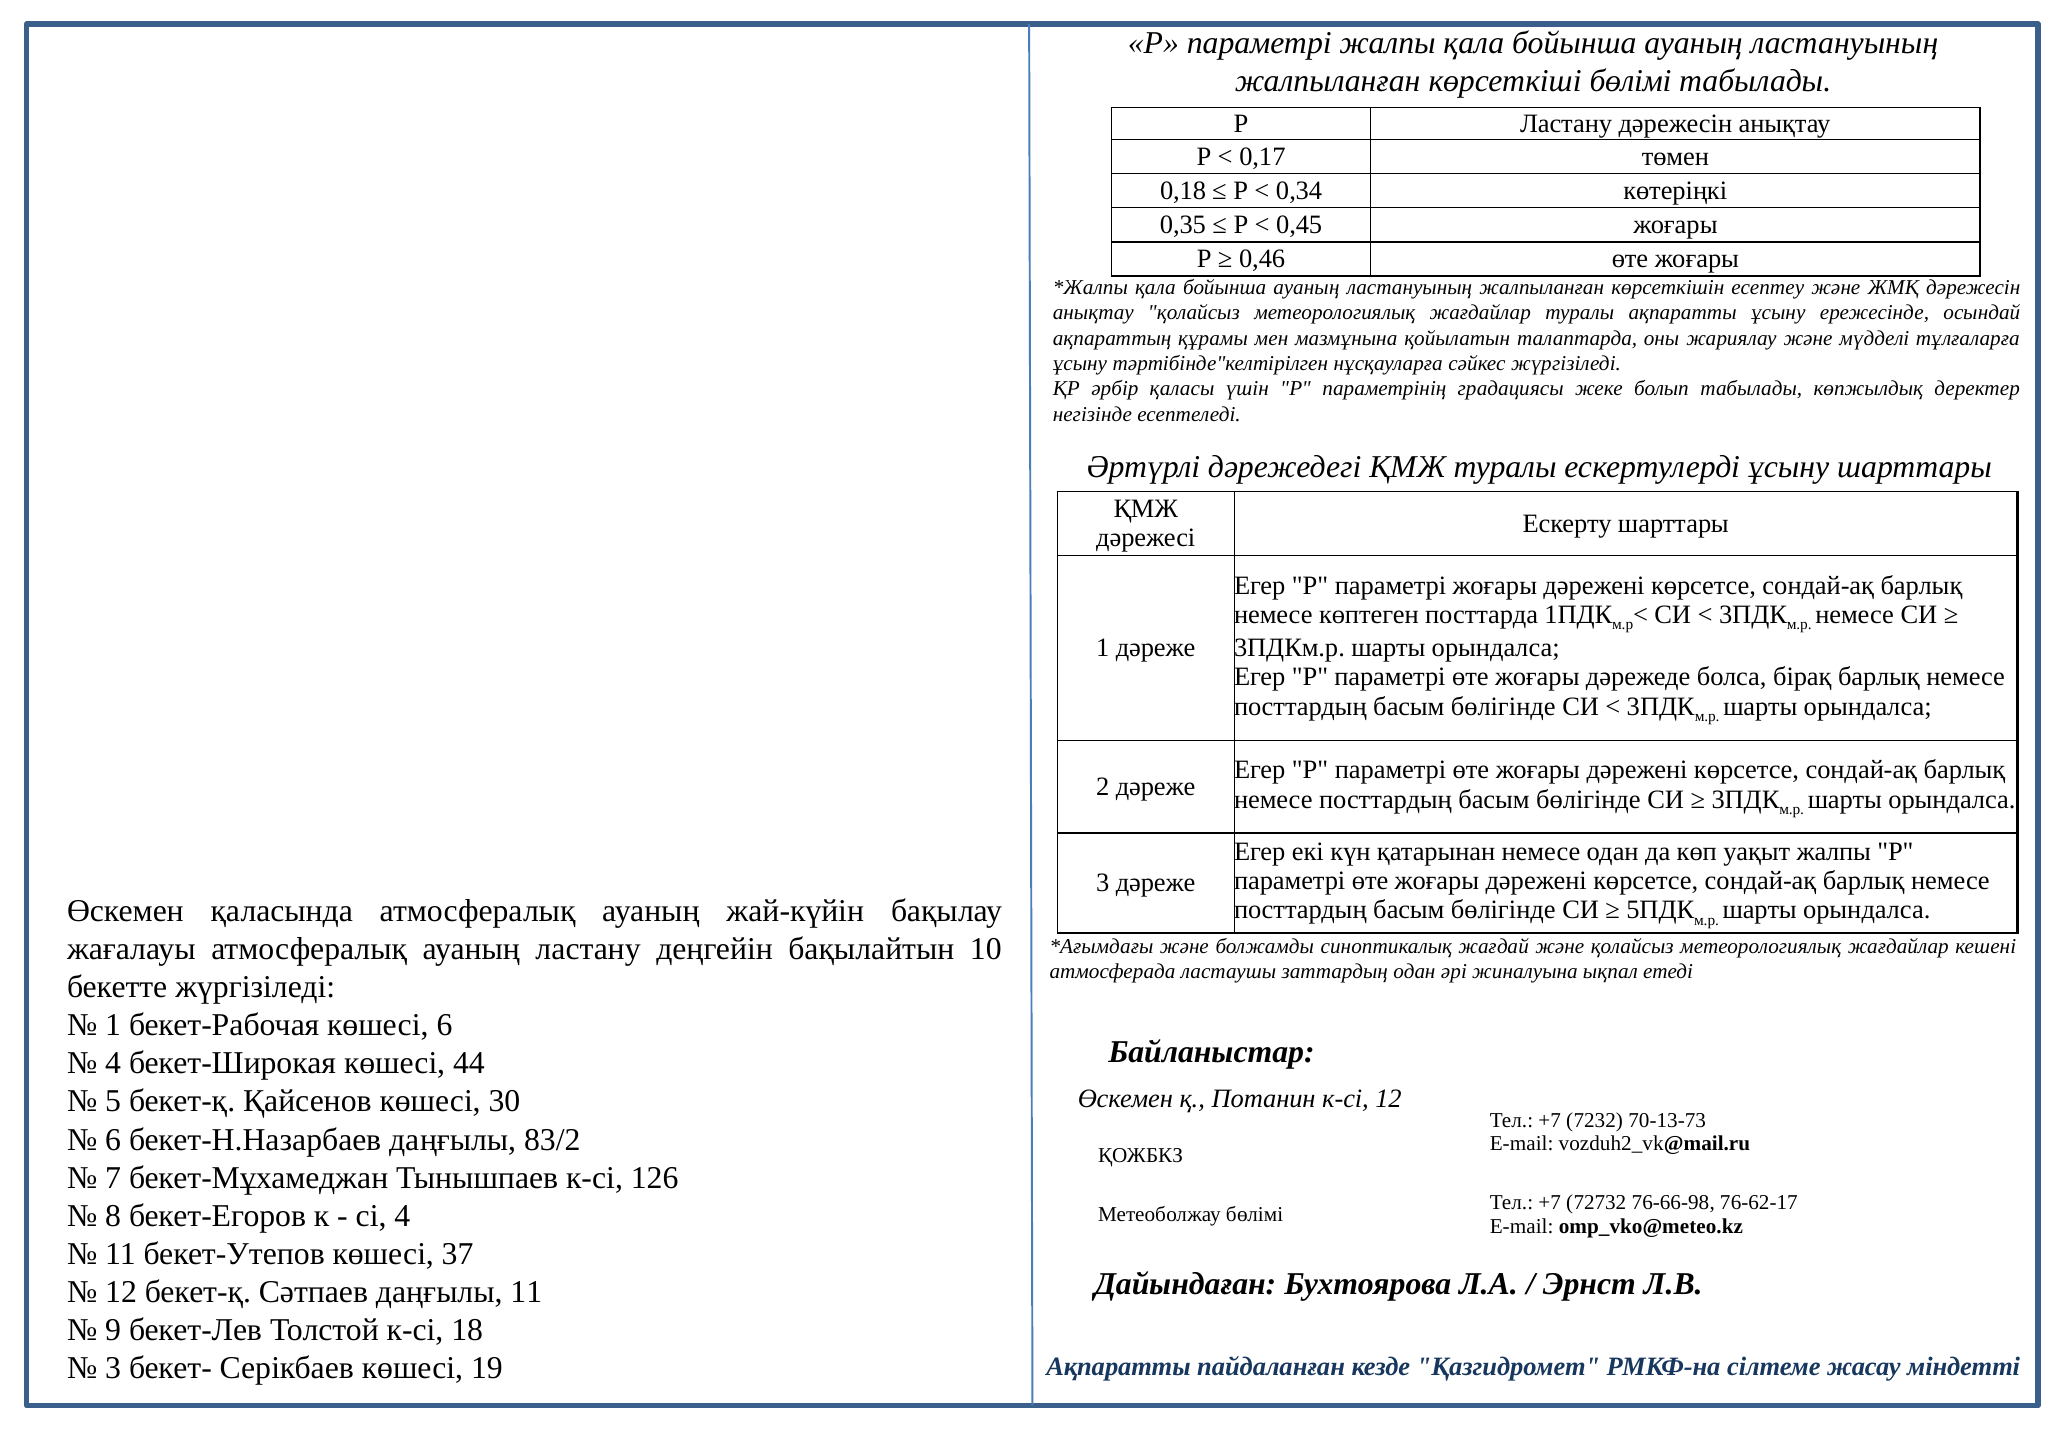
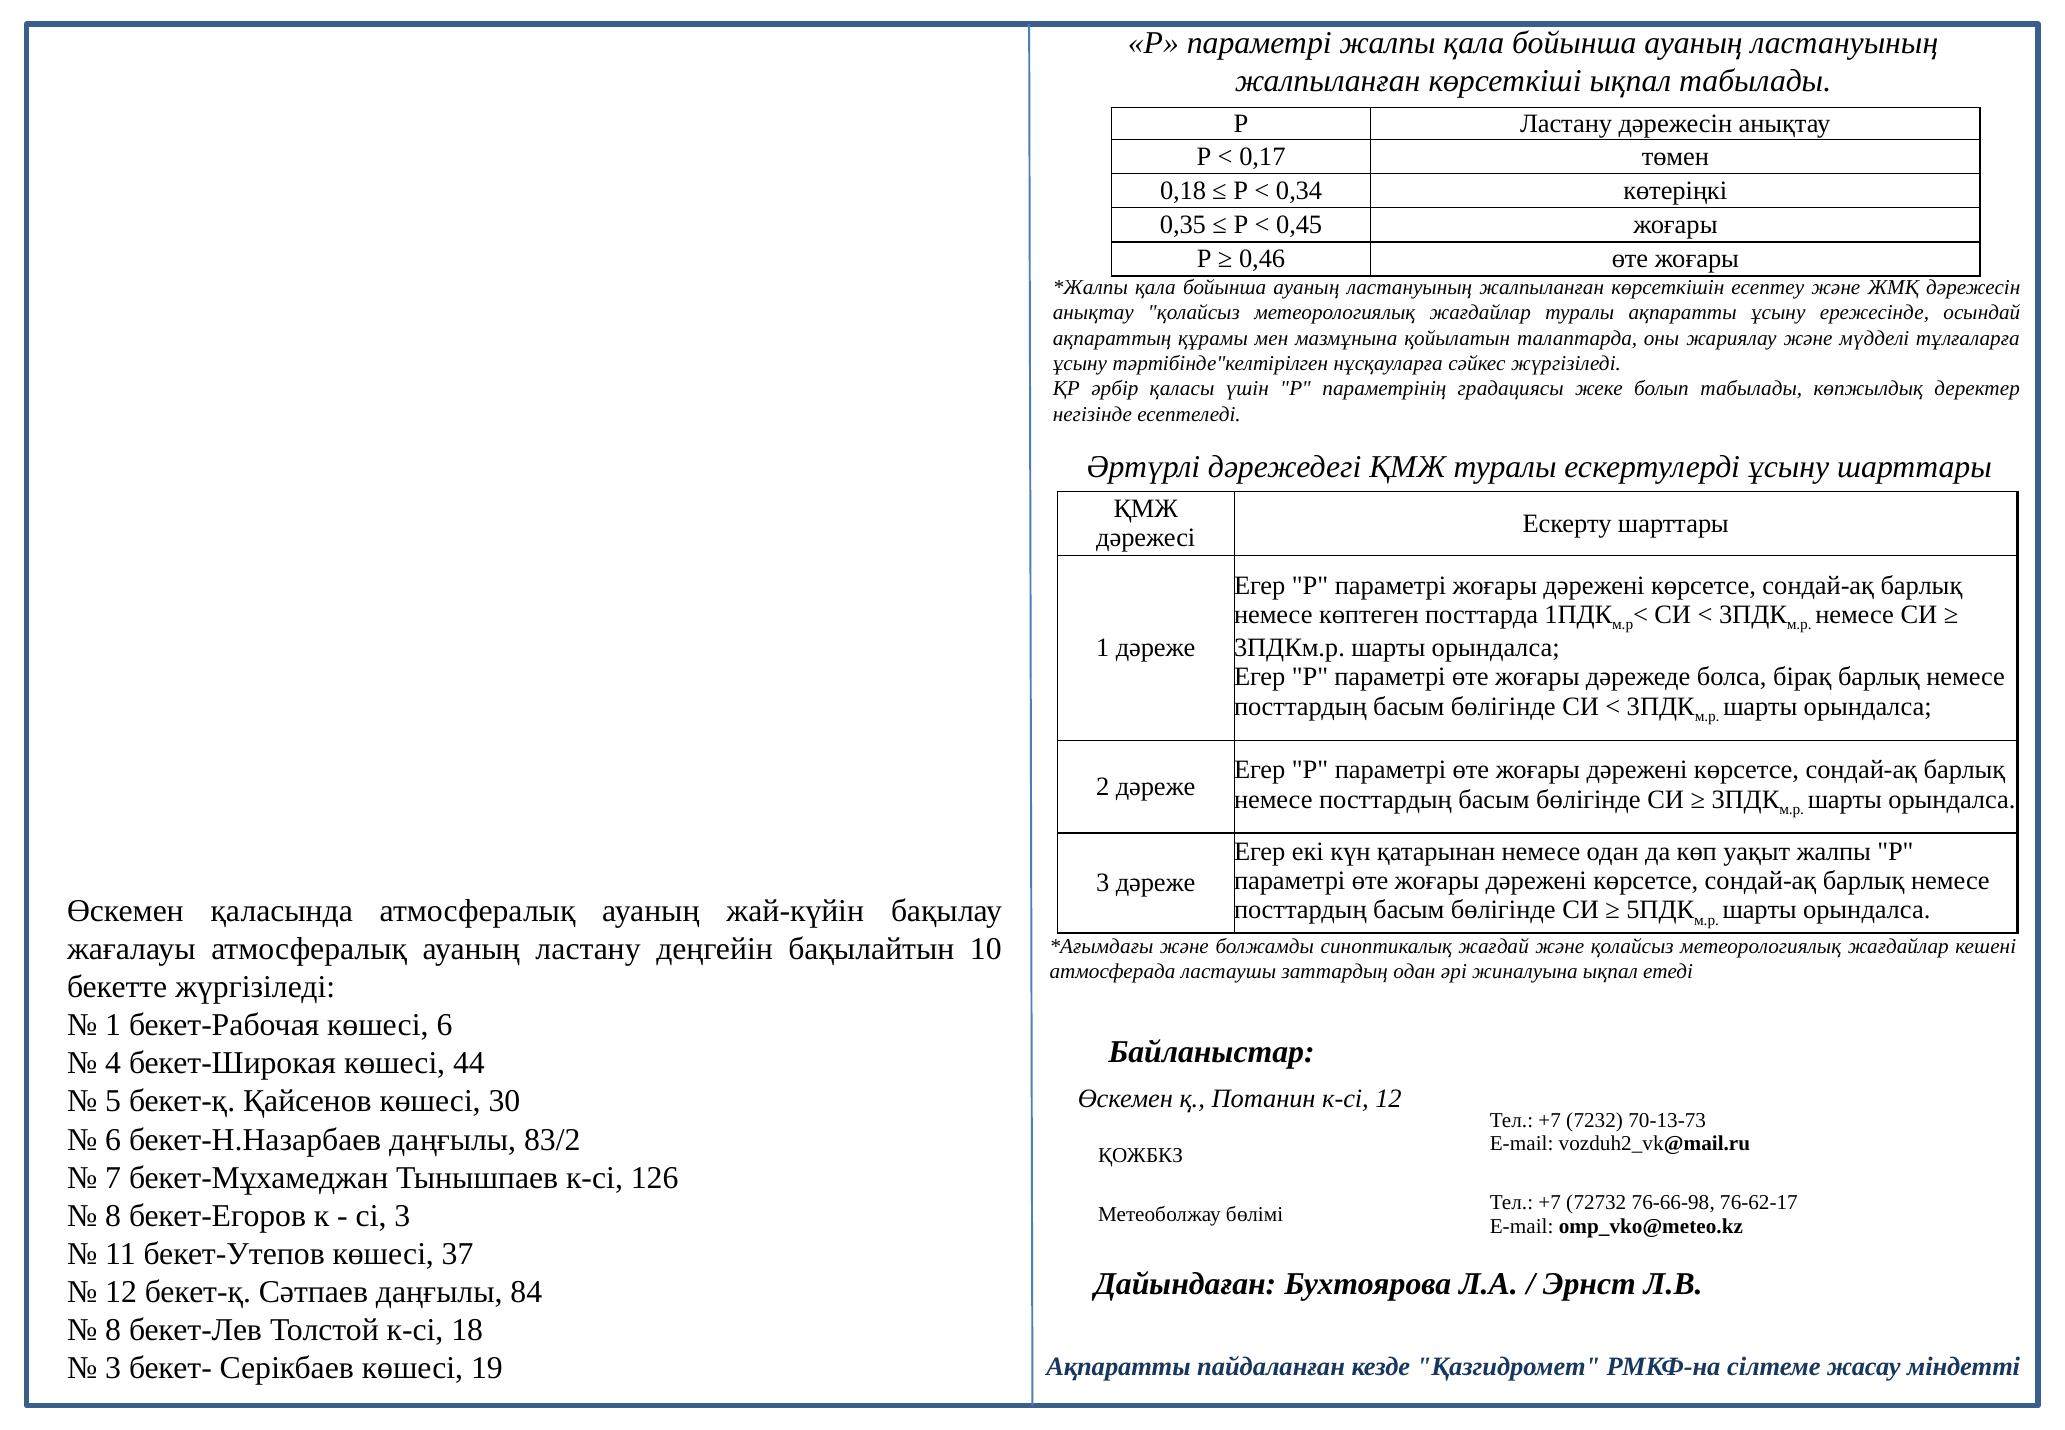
көрсеткіші бөлімі: бөлімі -> ықпал (1630, 81)
сі 4: 4 -> 3 (402, 1215)
даңғылы 11: 11 -> 84 (526, 1292)
9: 9 -> 8 (113, 1330)
